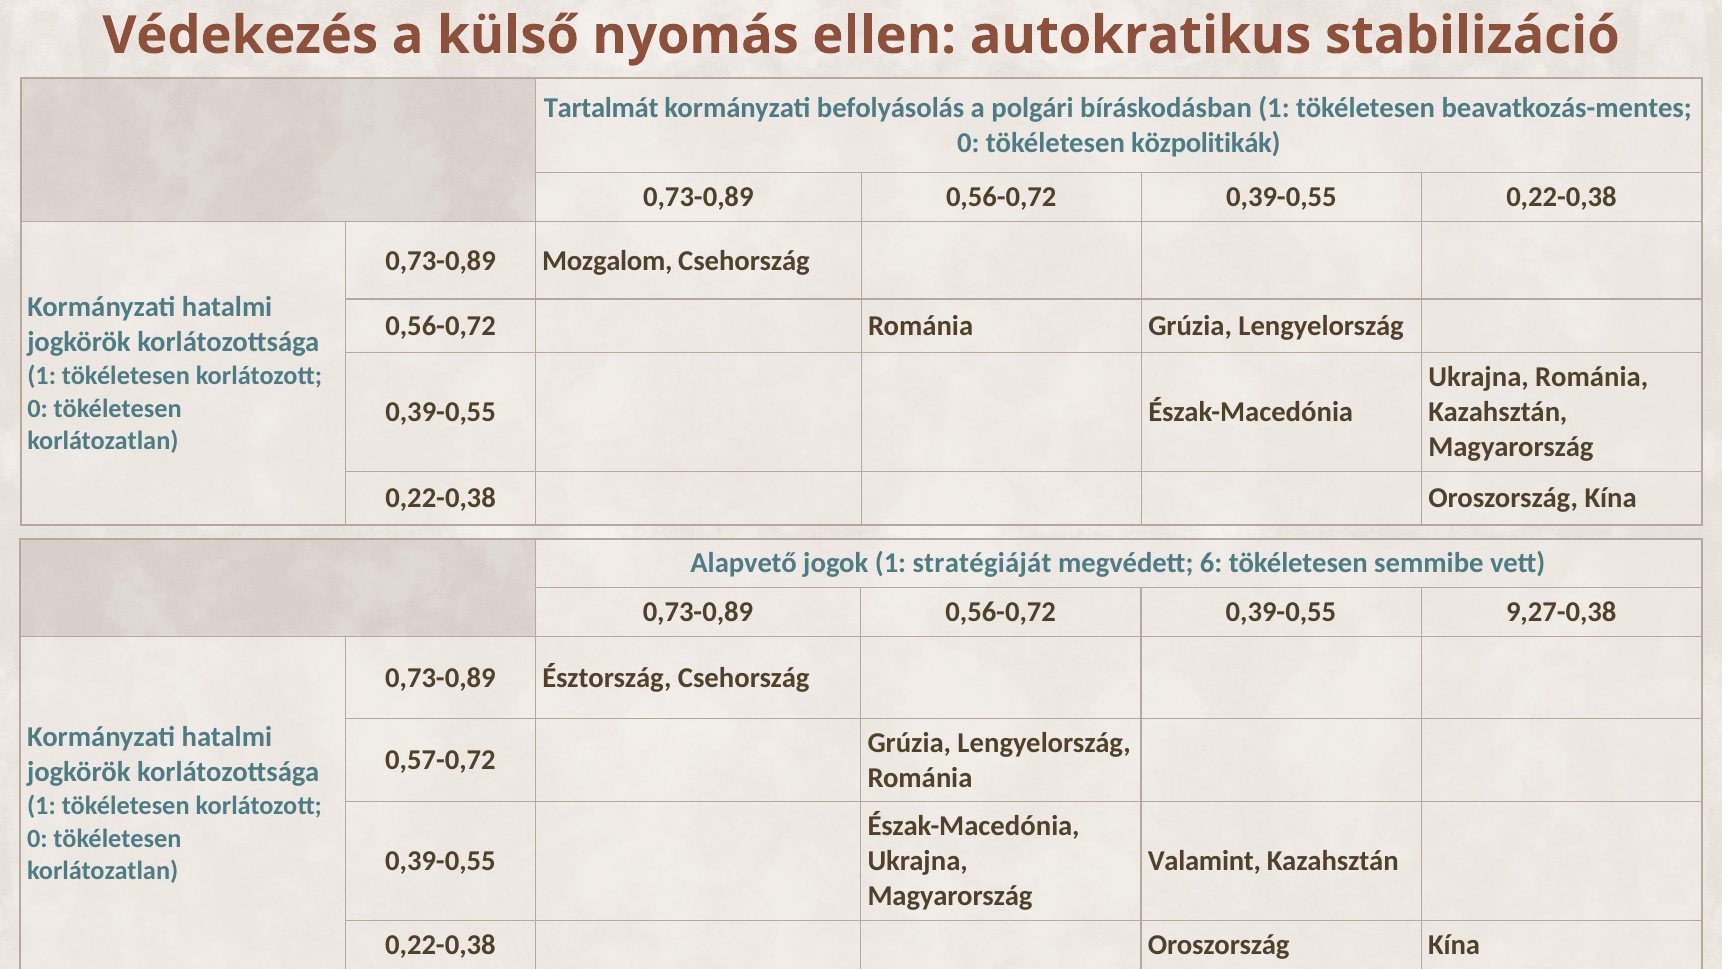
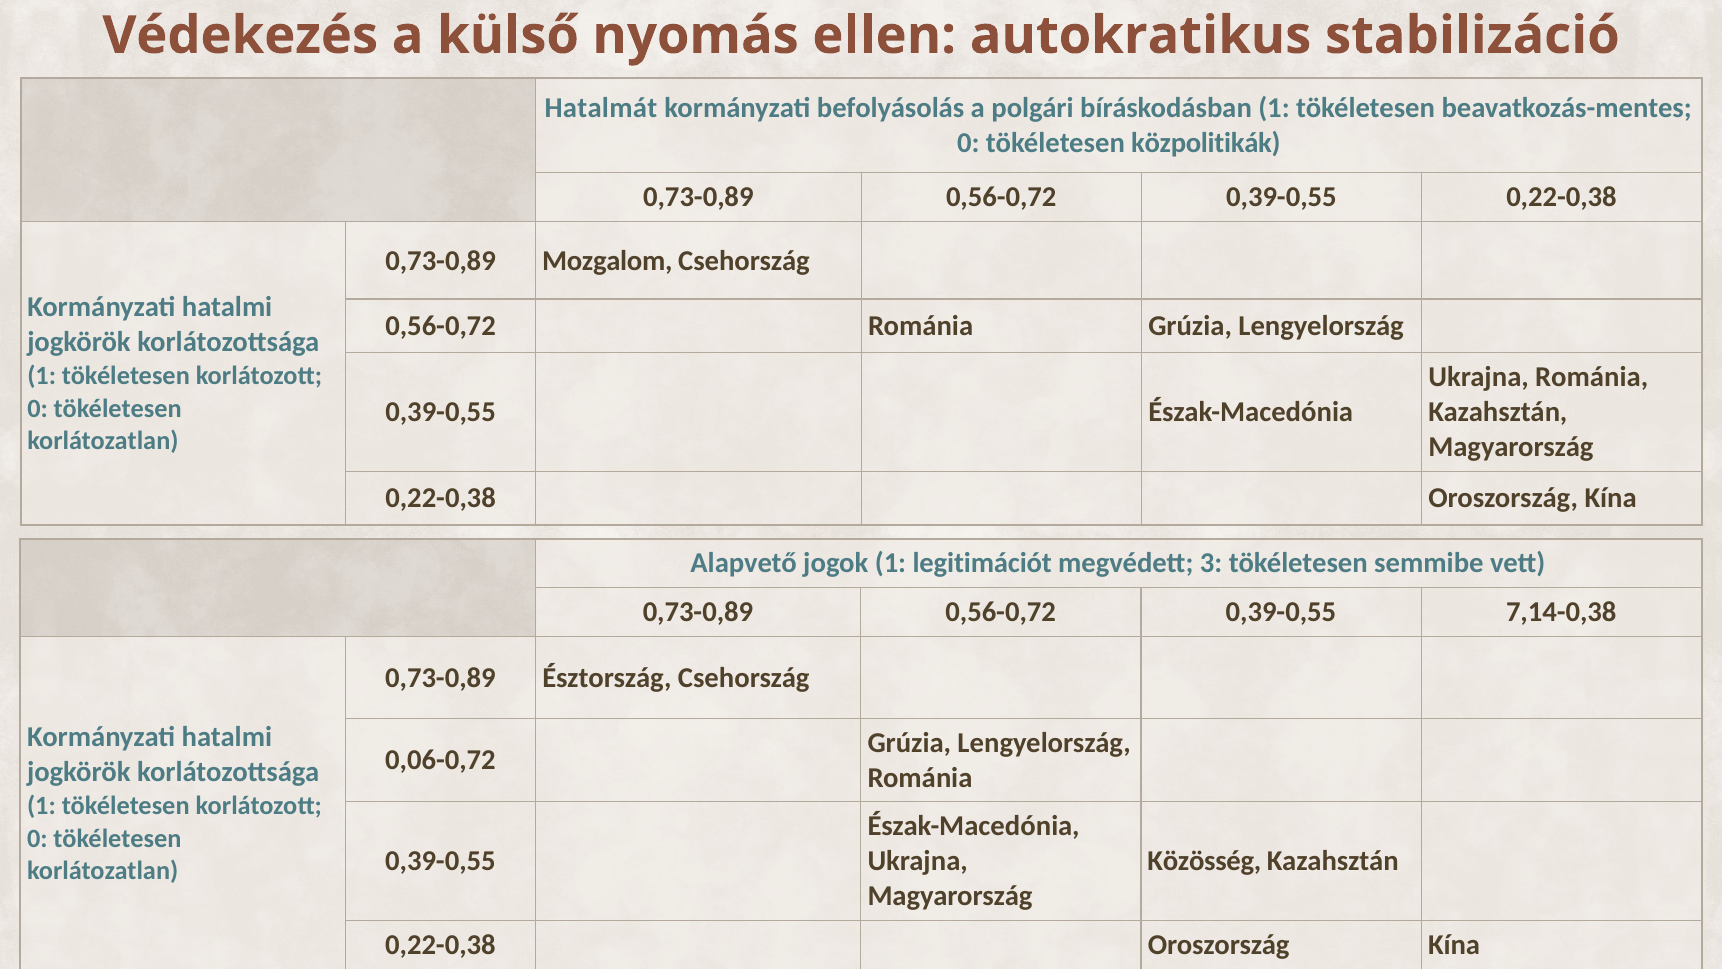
Tartalmát: Tartalmát -> Hatalmát (601, 108)
stratégiáját: stratégiáját -> legitimációt (982, 563)
6: 6 -> 3 (1211, 563)
9,27-0,38: 9,27-0,38 -> 7,14-0,38 (1561, 612)
0,57-0,72: 0,57-0,72 -> 0,06-0,72 (440, 760)
Valamint: Valamint -> Közösség (1204, 861)
